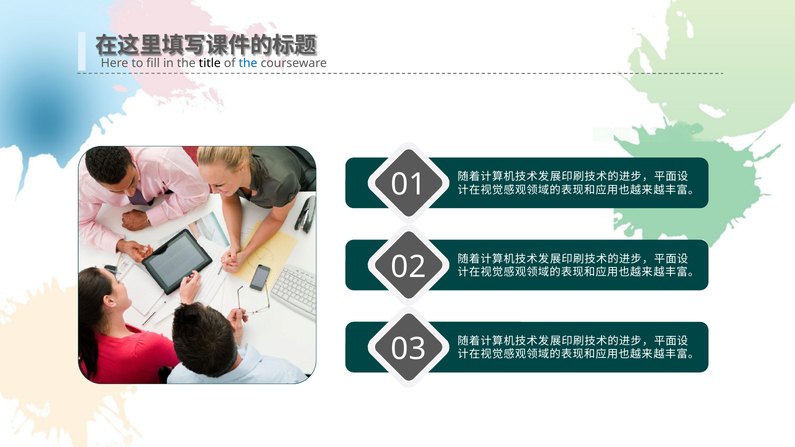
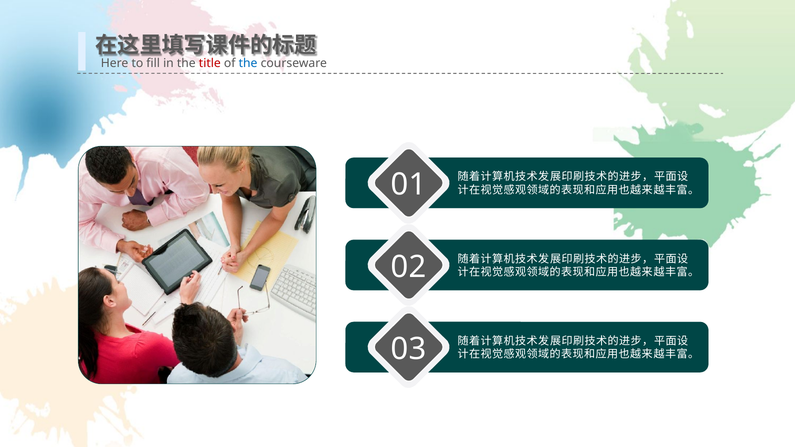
title colour: black -> red (210, 63)
